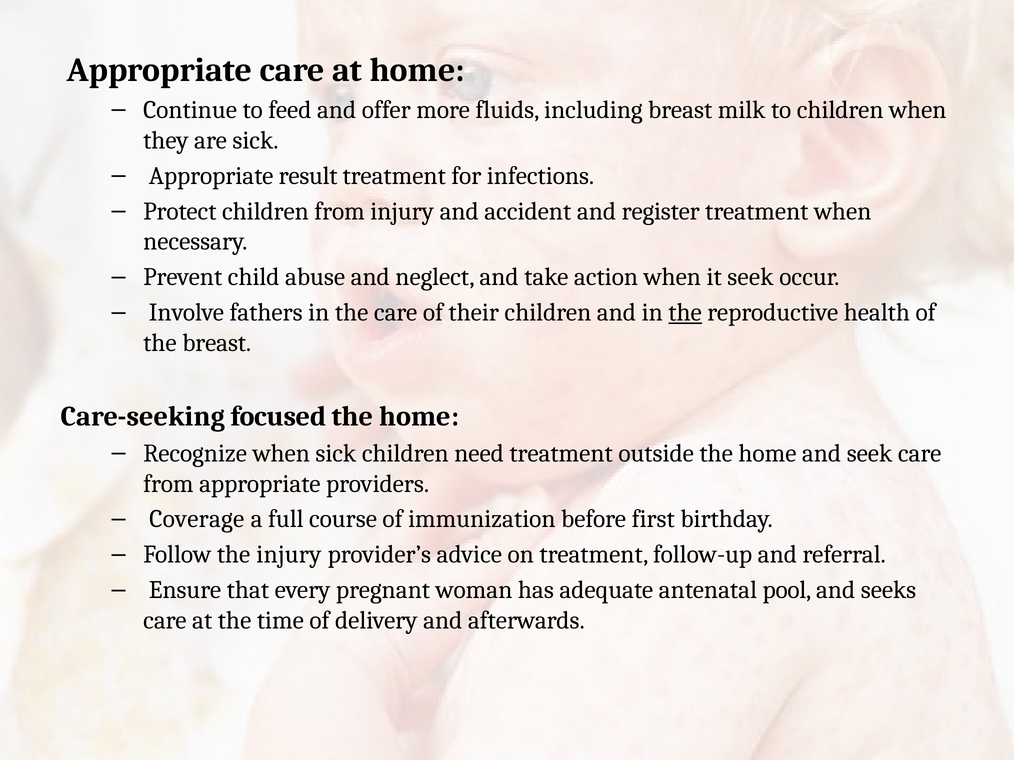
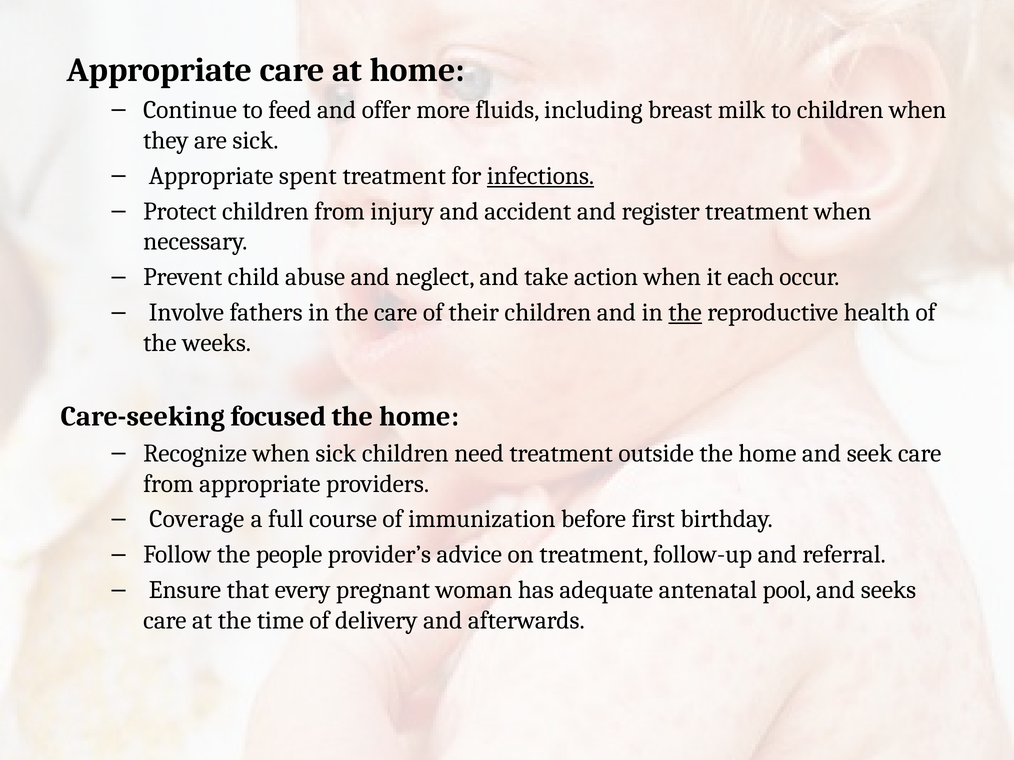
result: result -> spent (308, 176)
infections underline: none -> present (541, 176)
it seek: seek -> each (751, 277)
the breast: breast -> weeks (217, 343)
the injury: injury -> people (289, 555)
